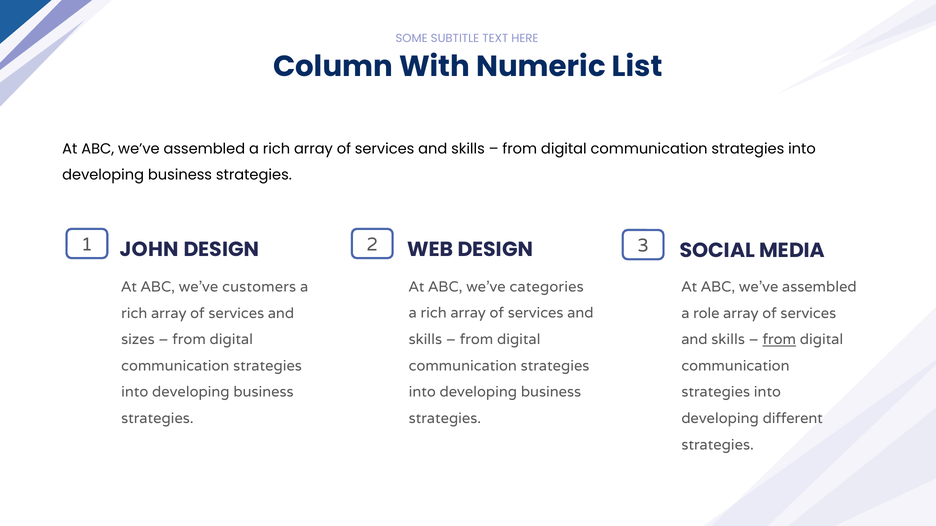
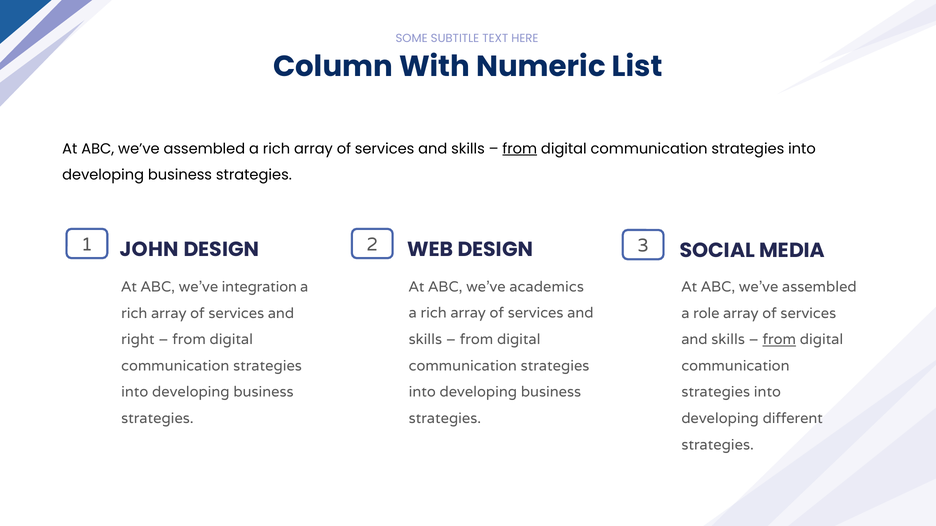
from underline: none -> present (520, 149)
categories: categories -> academics (547, 287)
customers: customers -> integration (259, 287)
sizes: sizes -> right (138, 340)
